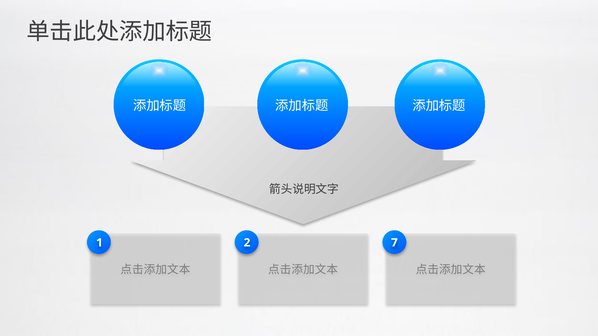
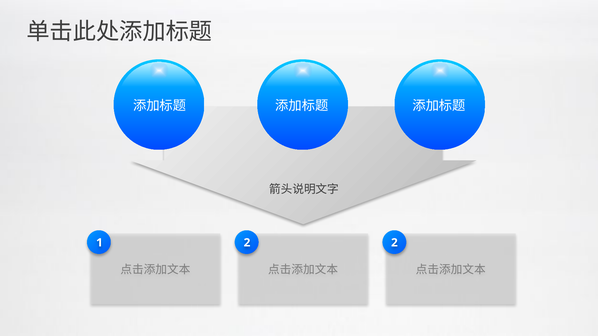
2 7: 7 -> 2 (394, 243)
